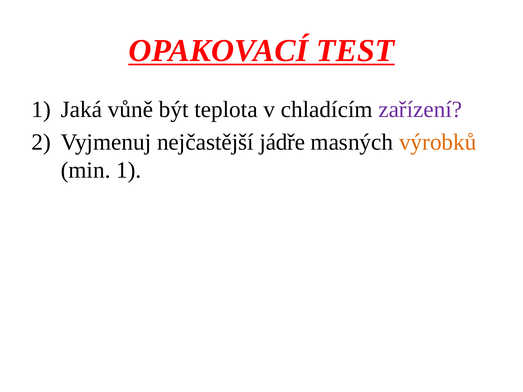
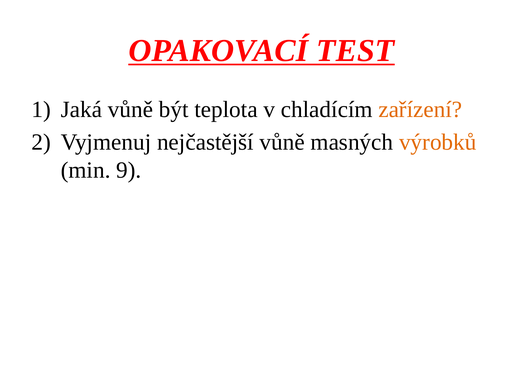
zařízení colour: purple -> orange (420, 110)
nejčastější jádře: jádře -> vůně (282, 142)
min 1: 1 -> 9 (129, 170)
